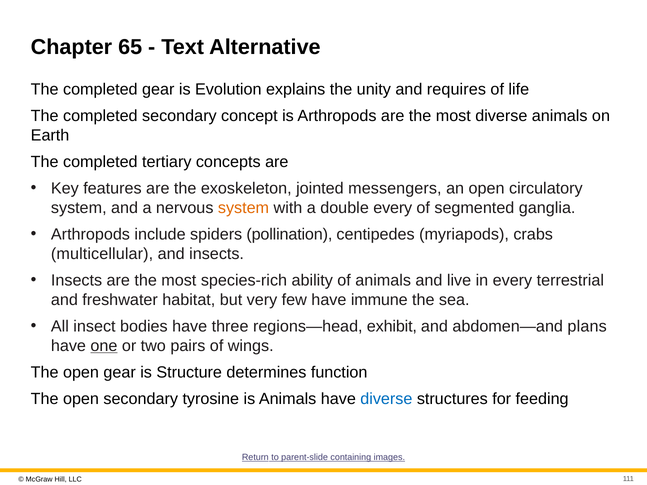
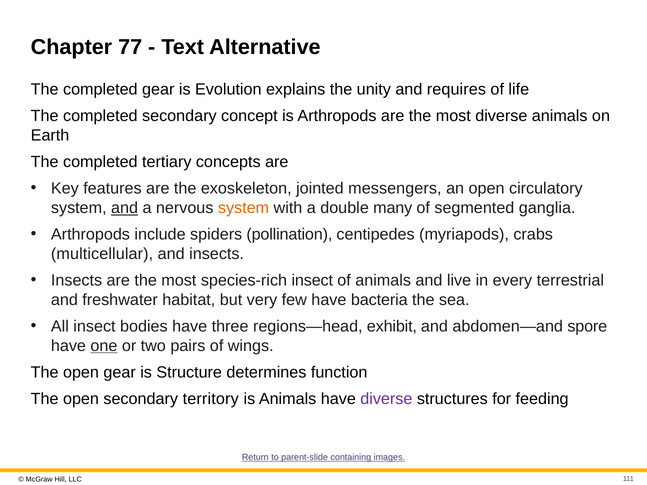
65: 65 -> 77 (130, 47)
and underline: none -> present (125, 208)
double every: every -> many (393, 208)
species-rich ability: ability -> insect (312, 281)
immune: immune -> bacteria (379, 300)
plans: plans -> spore (587, 327)
tyrosine: tyrosine -> territory (211, 399)
diverse colour: blue -> purple (386, 399)
